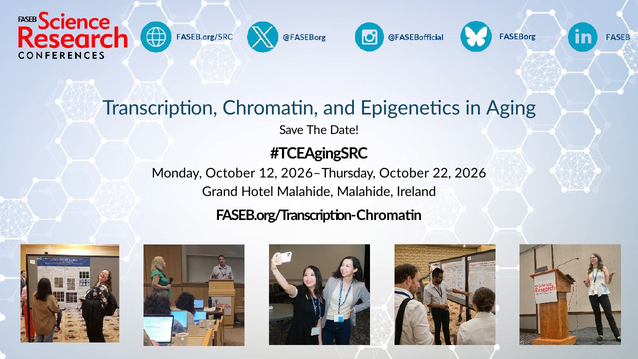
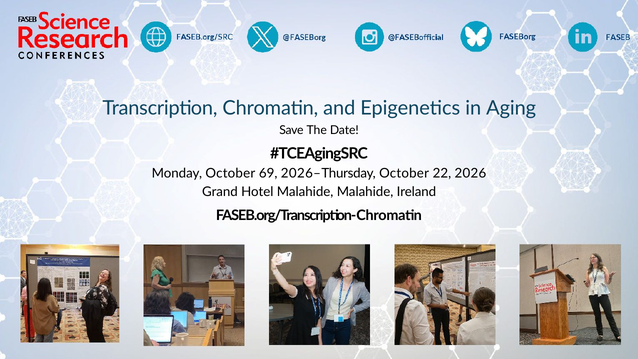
12: 12 -> 69 (268, 174)
